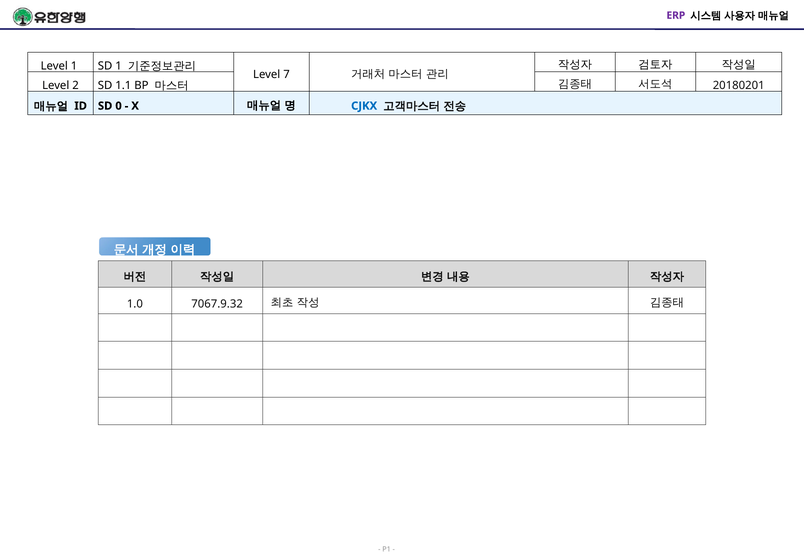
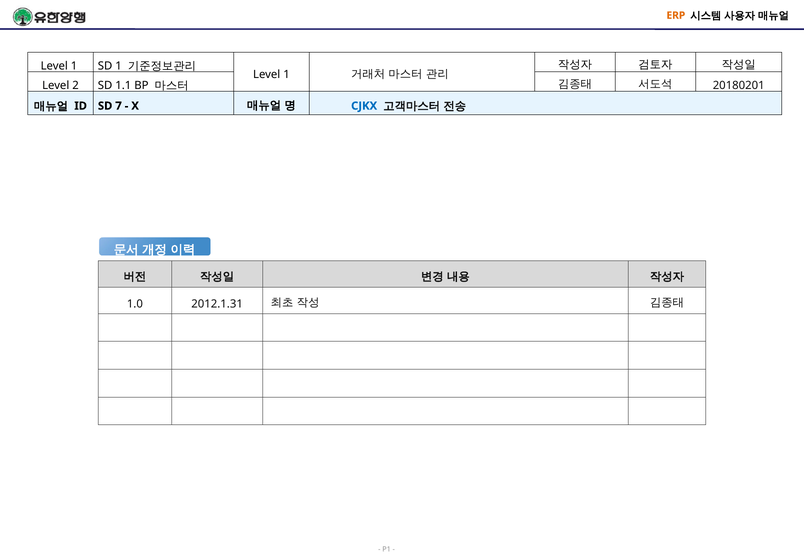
ERP colour: purple -> orange (676, 15)
7: 7 -> 1 (286, 75)
0: 0 -> 7 (119, 106)
7067.9.32: 7067.9.32 -> 2012.1.31 (217, 304)
